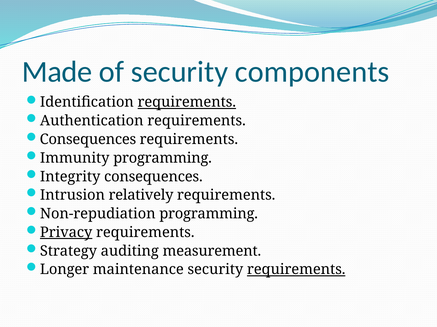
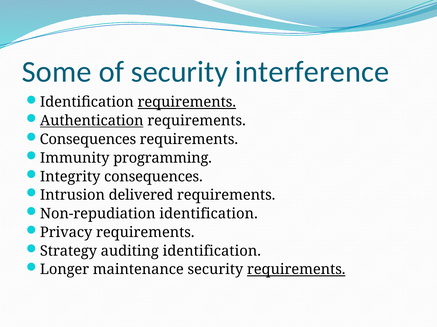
Made: Made -> Some (57, 72)
components: components -> interference (312, 72)
Authentication underline: none -> present (92, 121)
relatively: relatively -> delivered (141, 196)
Non-repudiation programming: programming -> identification (209, 214)
Privacy underline: present -> none (66, 233)
auditing measurement: measurement -> identification (212, 251)
